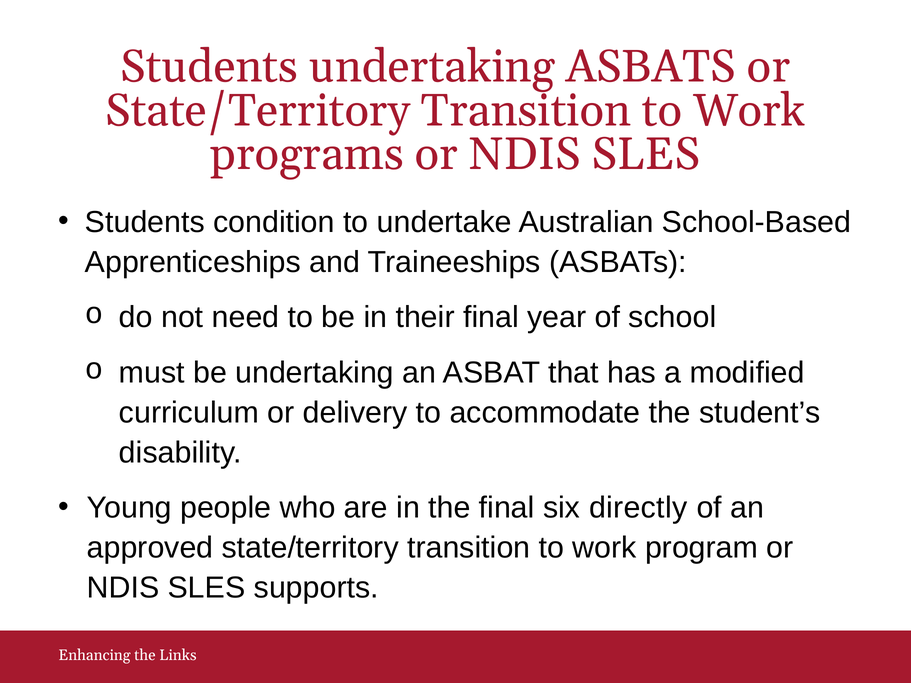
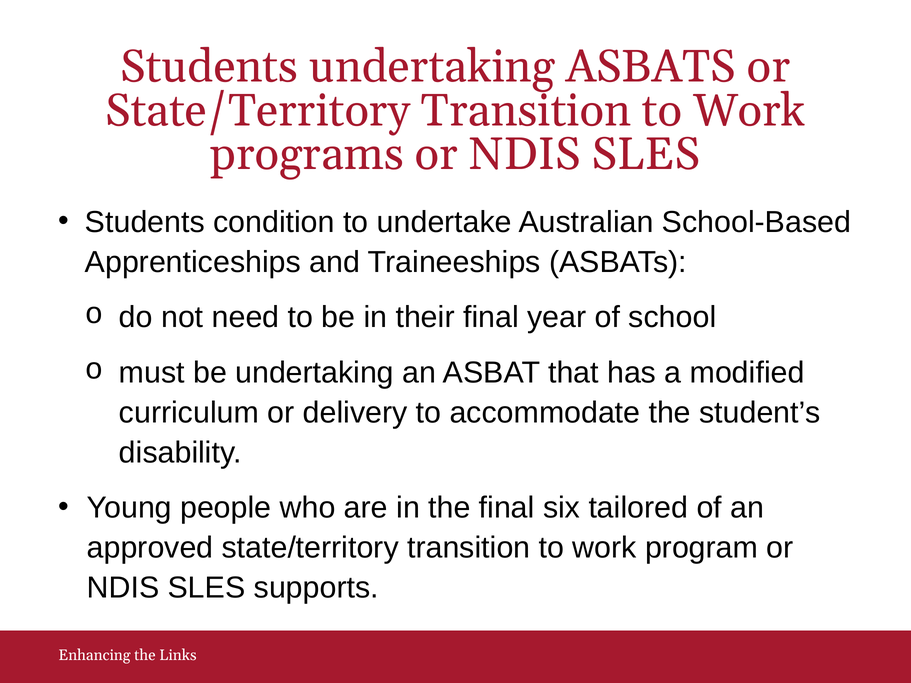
directly: directly -> tailored (638, 508)
